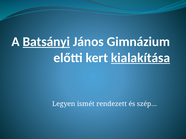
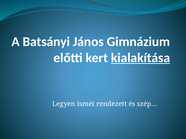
Batsányi underline: present -> none (46, 42)
